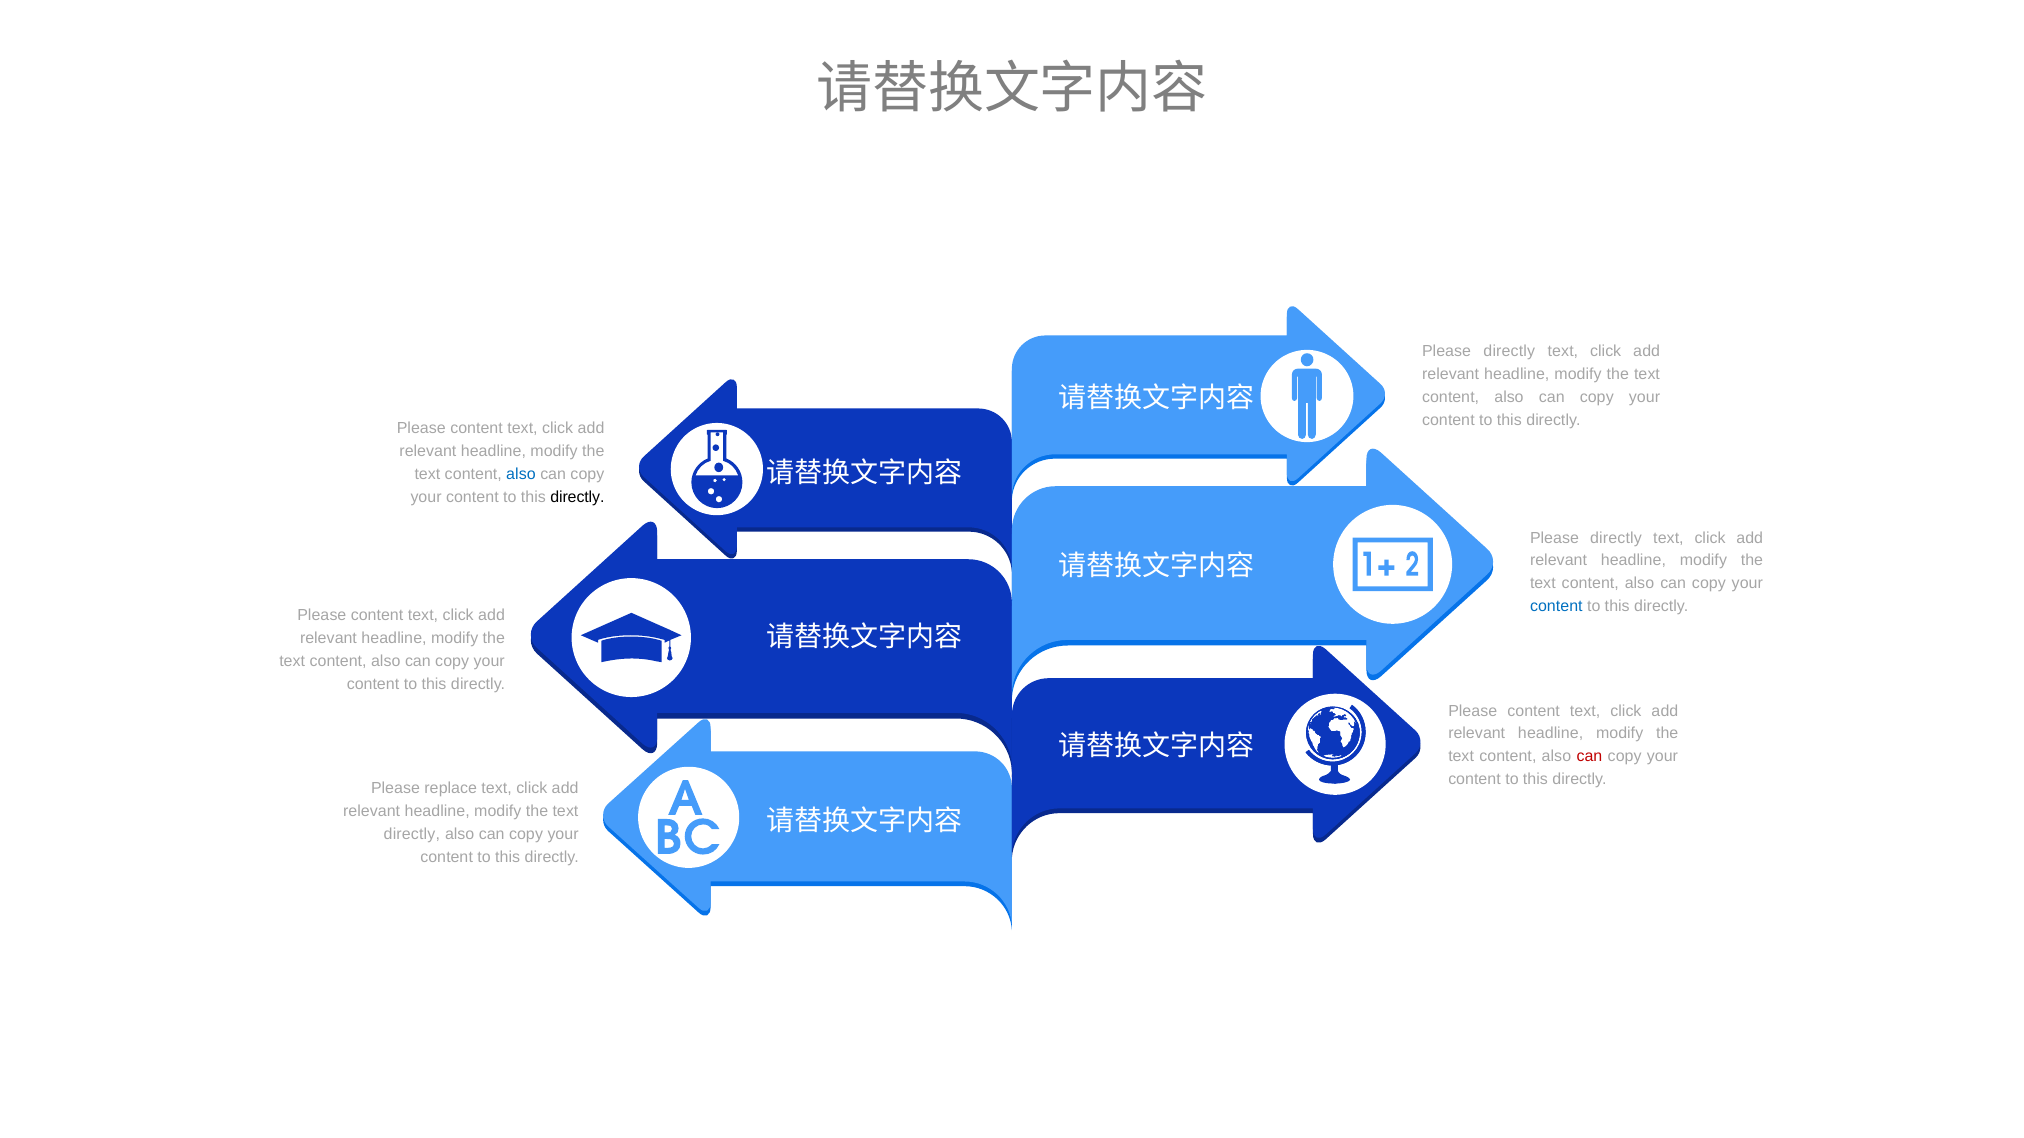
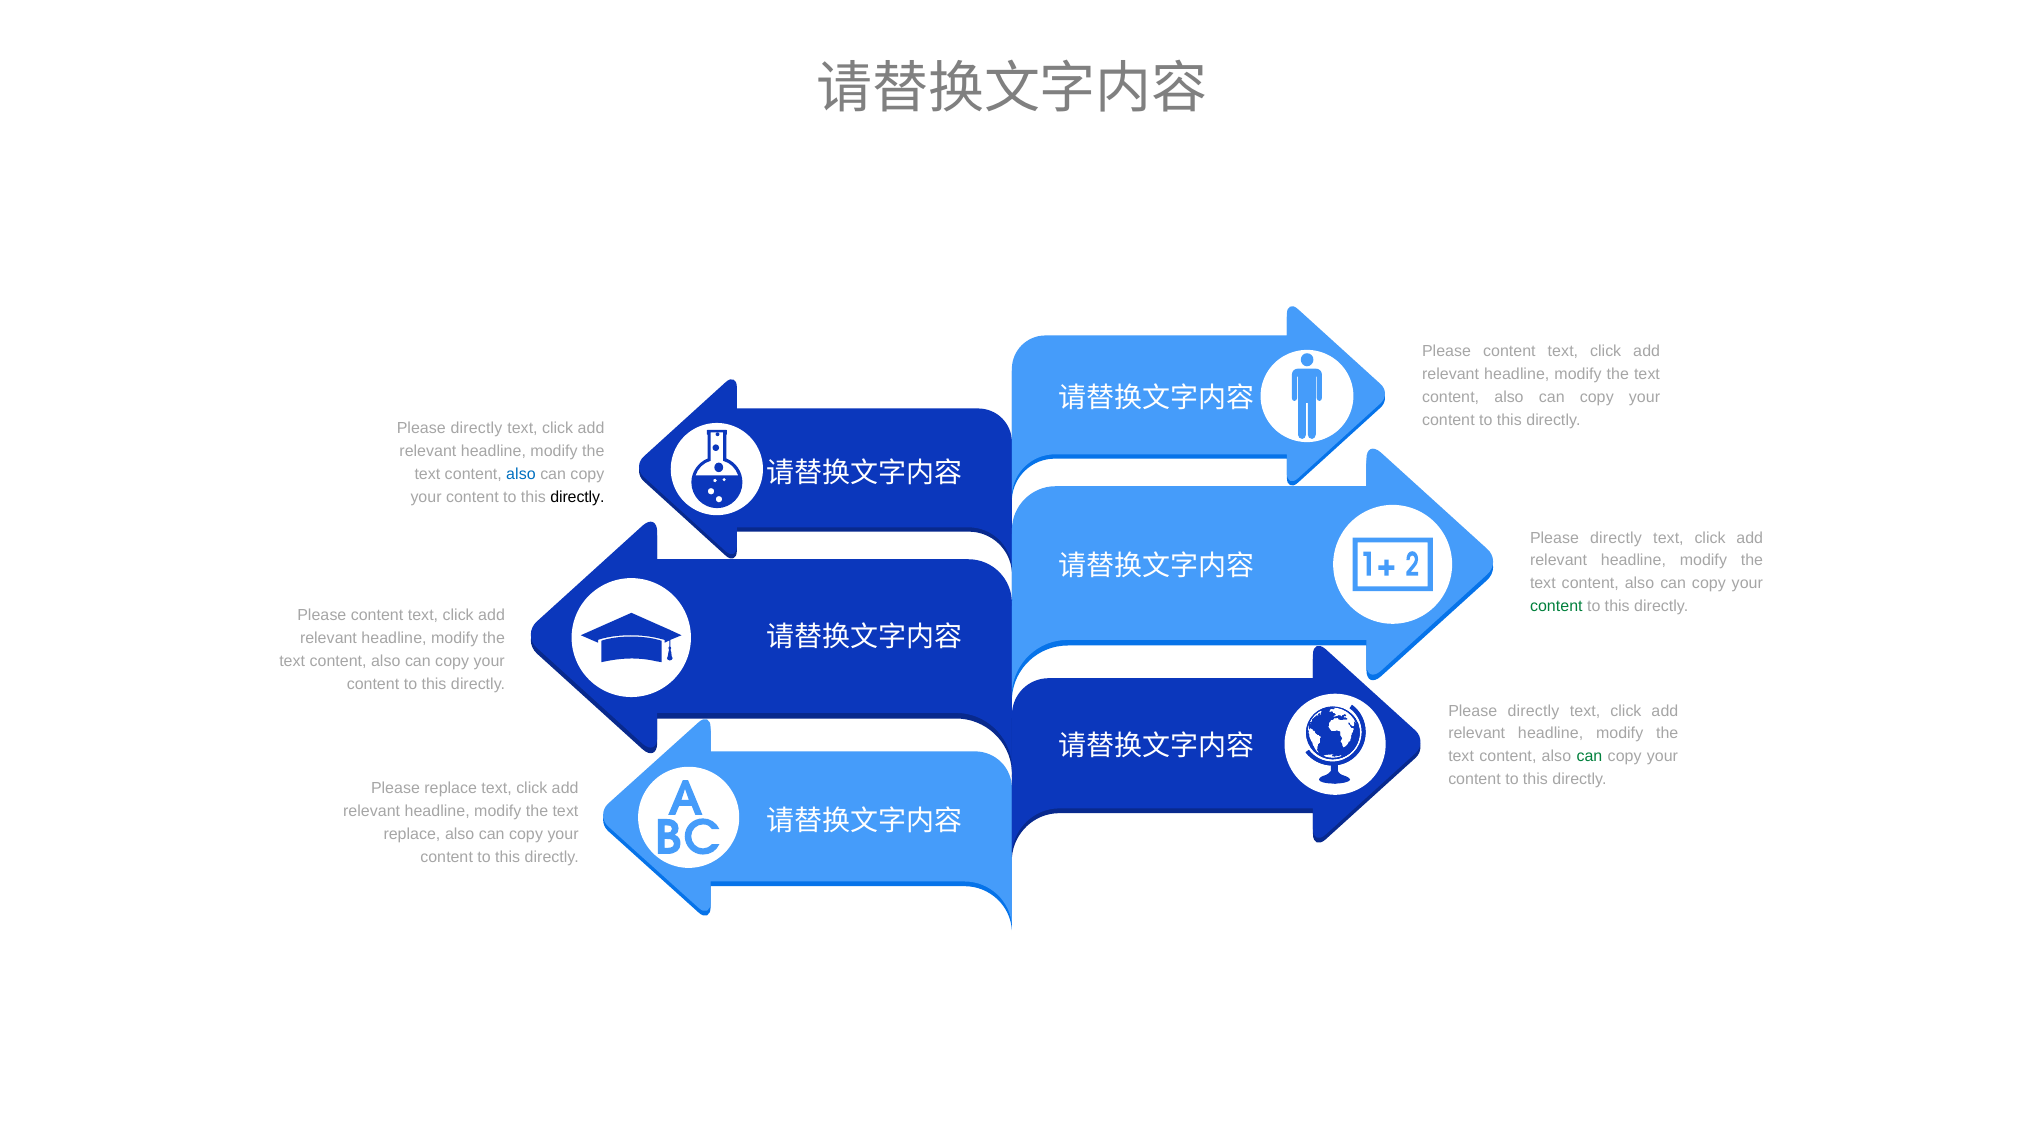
directly: directly -> content (1509, 351)
content: content -> directly (476, 429)
content colour: blue -> green (1556, 607)
content: content -> directly (1534, 711)
can colour: red -> green (1590, 757)
directly: directly -> replace (412, 834)
